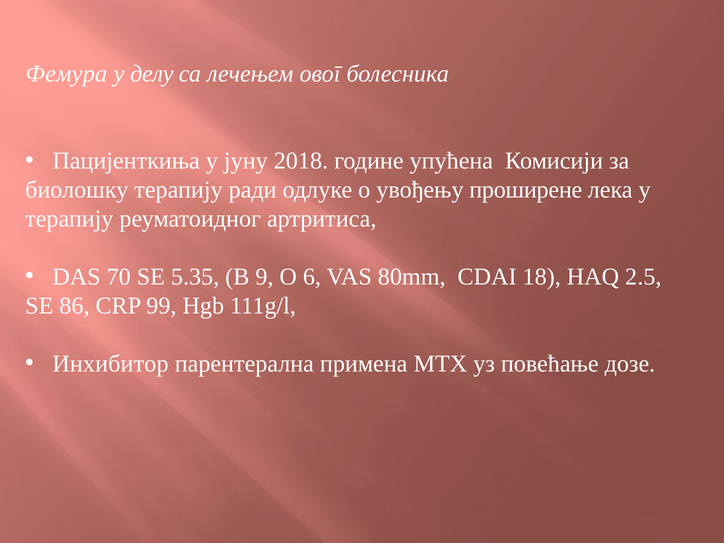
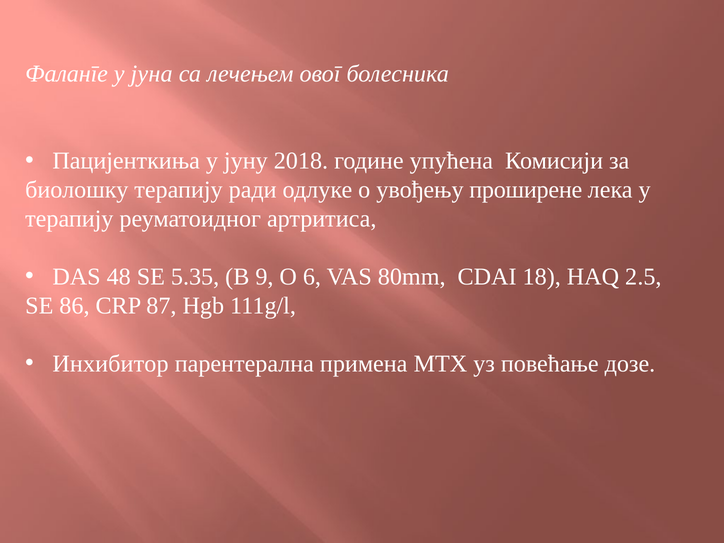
Фемура: Фемура -> Фаланге (67, 74)
делу: делу -> јуна (152, 74)
70: 70 -> 48 (119, 277)
99: 99 -> 87 (161, 306)
